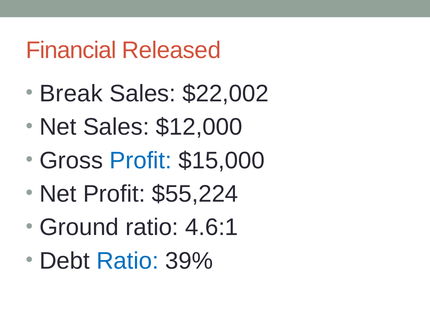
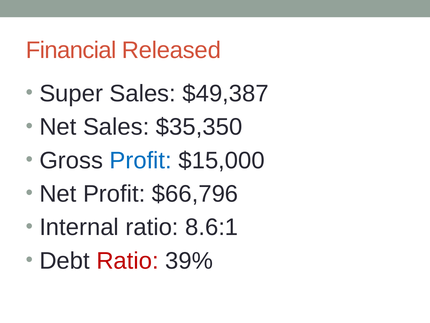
Break: Break -> Super (71, 93)
$22,002: $22,002 -> $49,387 (226, 93)
$12,000: $12,000 -> $35,350 (199, 127)
$55,224: $55,224 -> $66,796 (195, 194)
Ground: Ground -> Internal (79, 227)
4.6:1: 4.6:1 -> 8.6:1 (212, 227)
Ratio colour: blue -> red (128, 260)
